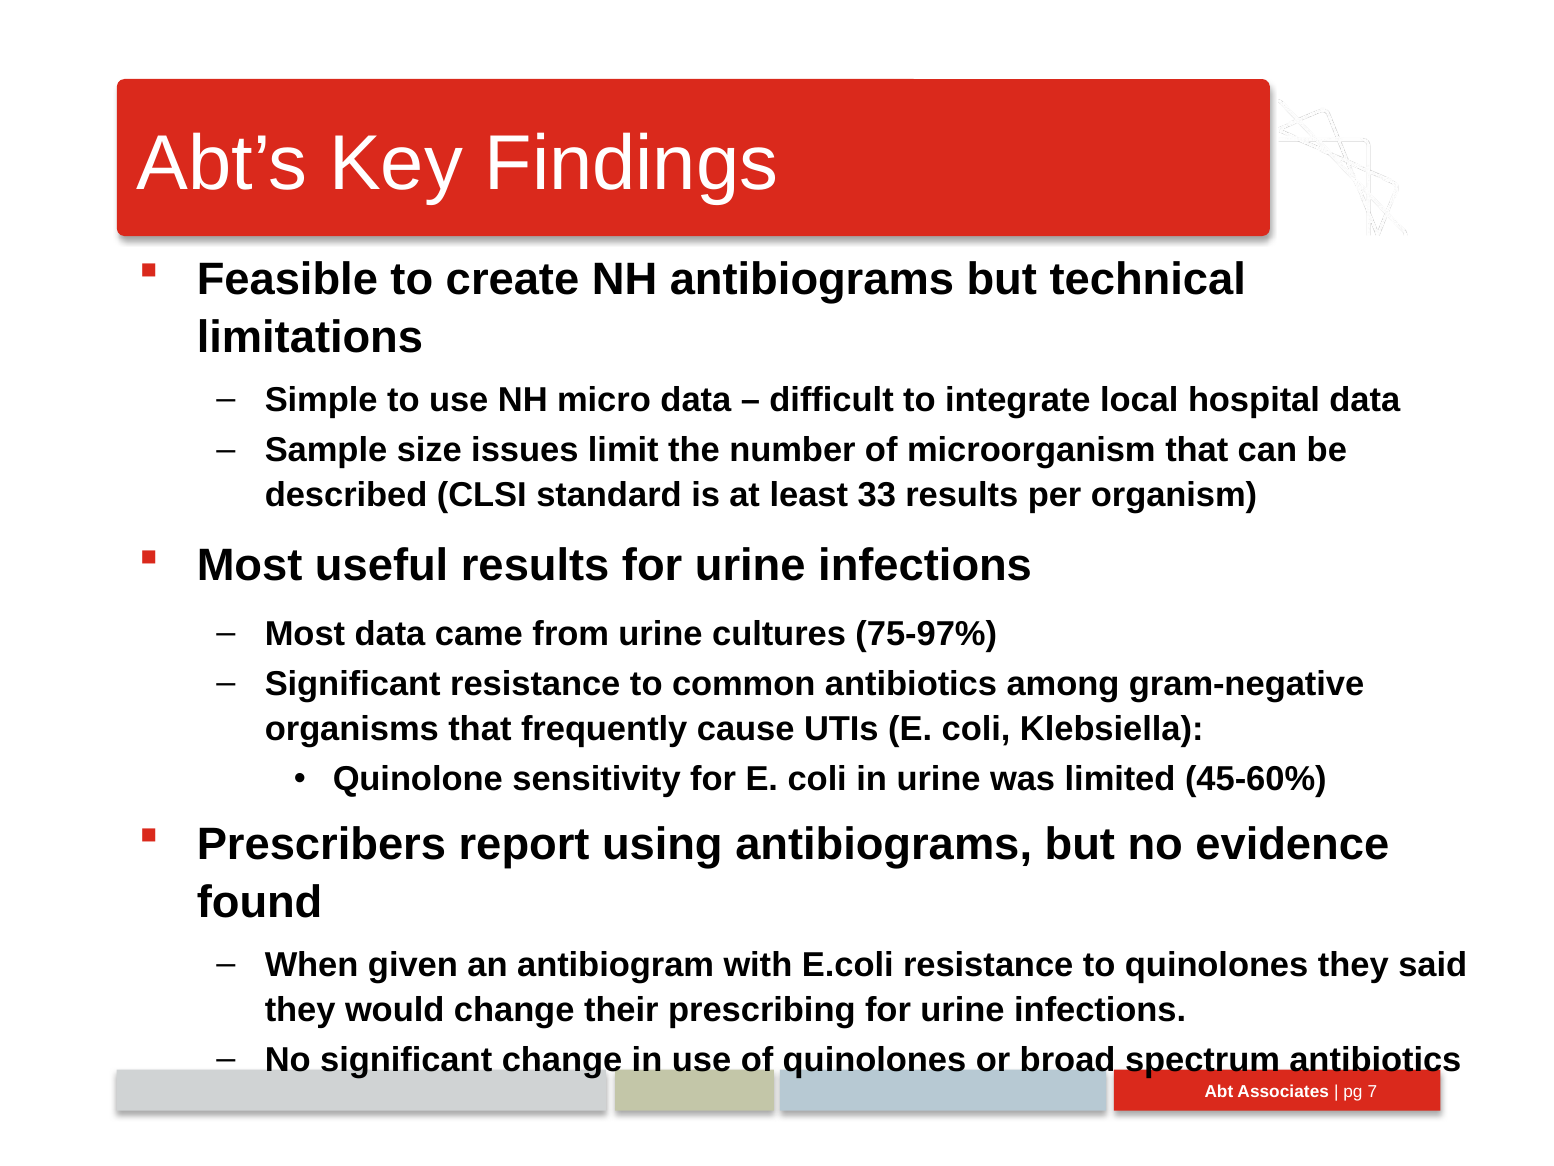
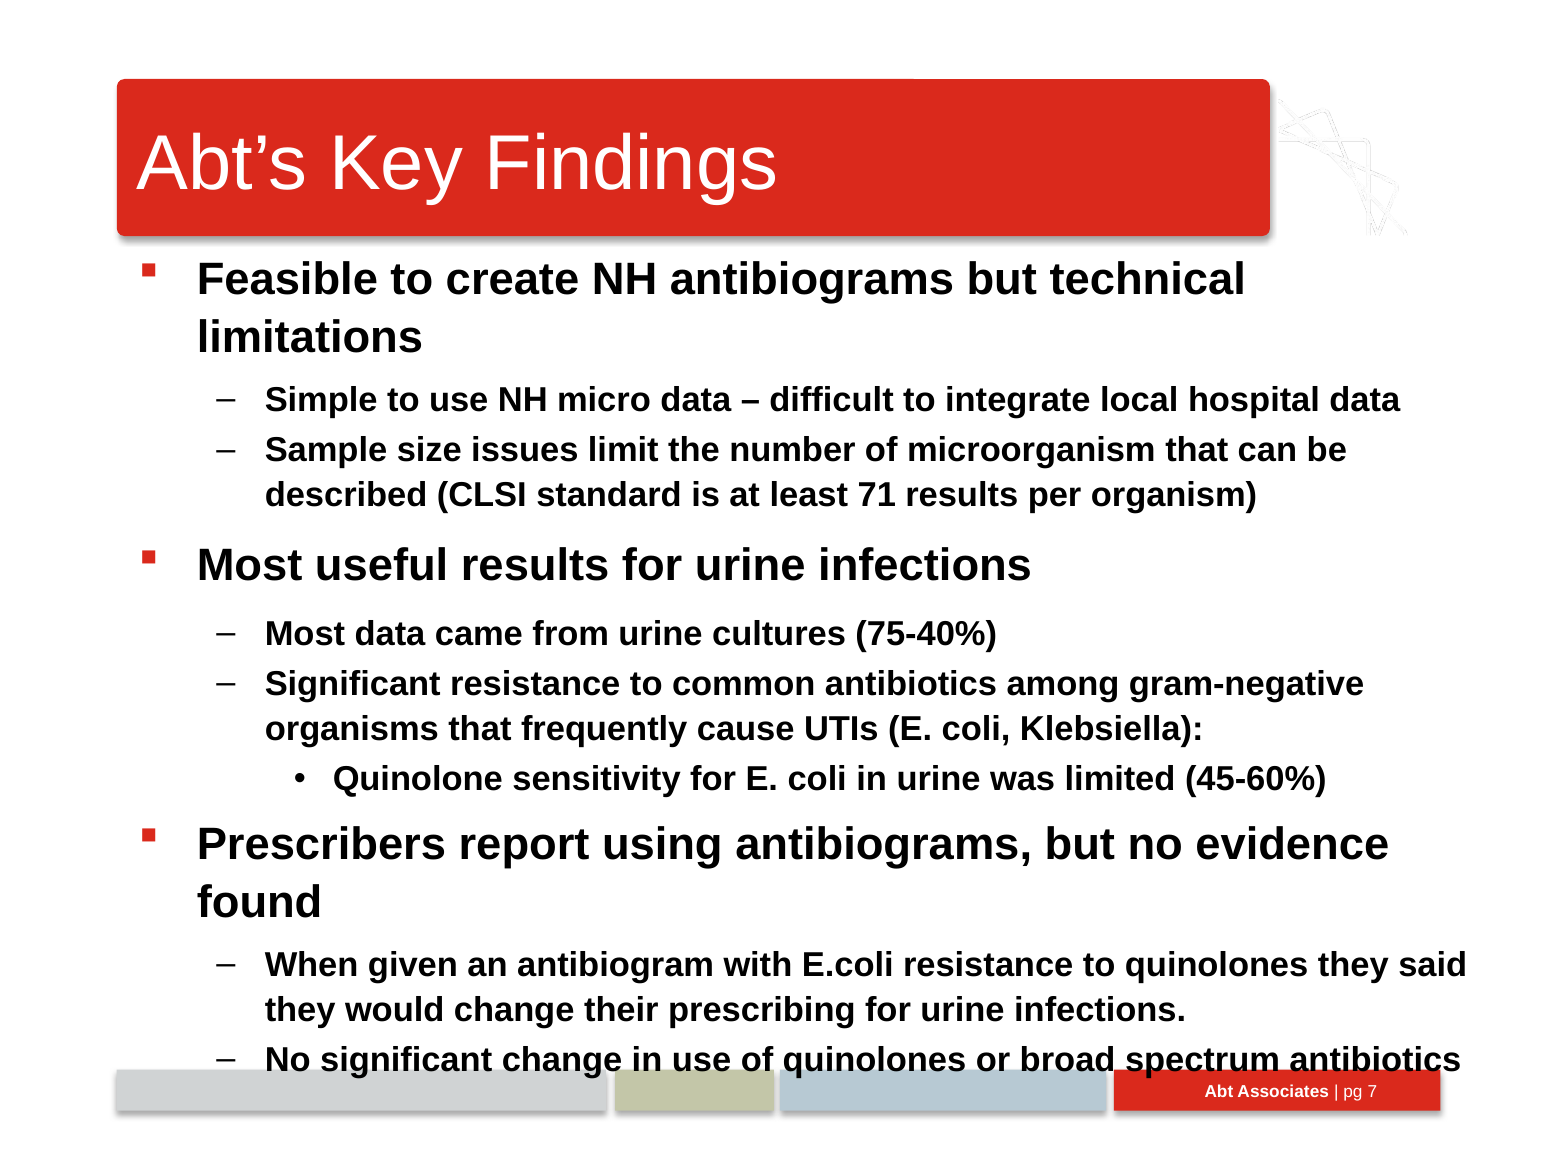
33: 33 -> 71 (877, 495)
75-97%: 75-97% -> 75-40% (926, 633)
